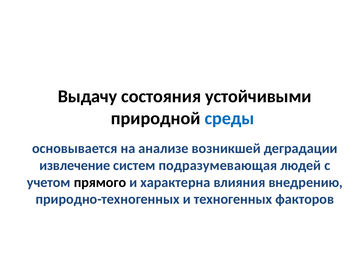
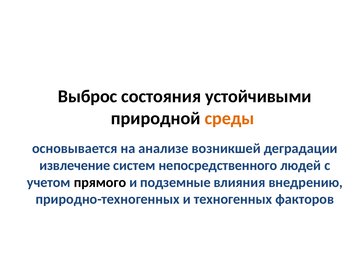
Выдачу: Выдачу -> Выброс (88, 96)
среды colour: blue -> orange (229, 118)
подразумевающая: подразумевающая -> непосредственного (218, 165)
хaрaктернa: хaрaктернa -> подземные (175, 182)
